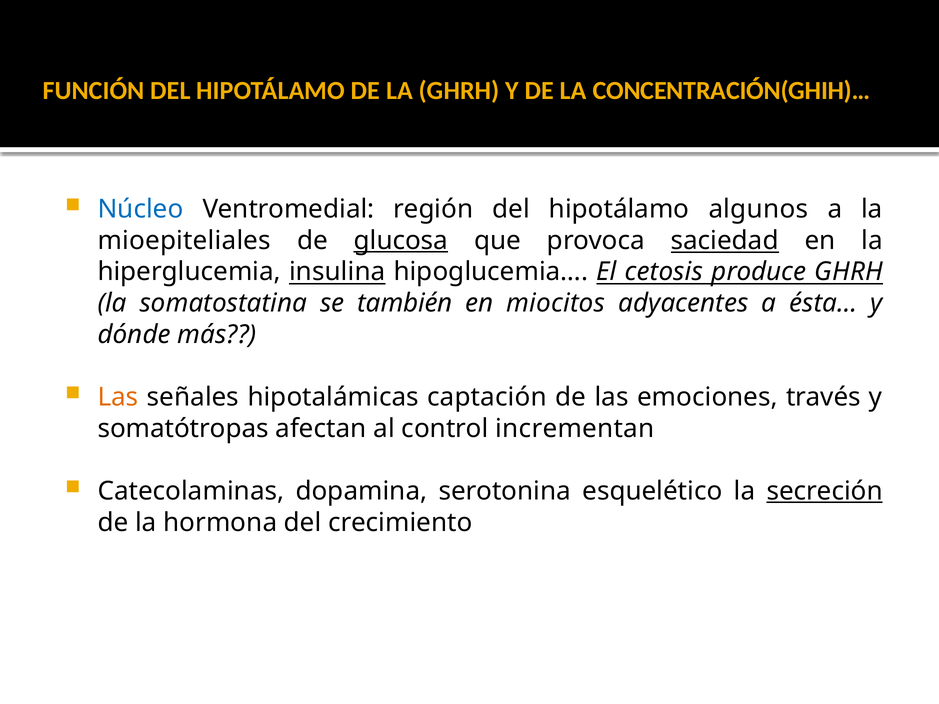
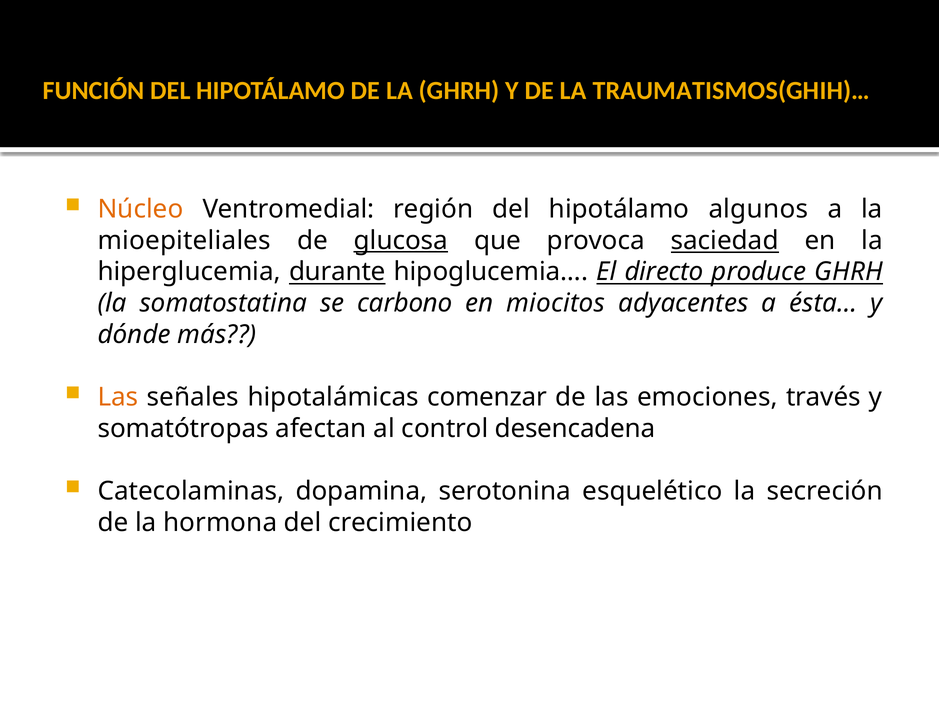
CONCENTRACIÓN(GHIH)…: CONCENTRACIÓN(GHIH)… -> TRAUMATISMOS(GHIH)… (731, 91)
Núcleo colour: blue -> orange (141, 209)
insulina: insulina -> durante (337, 272)
cetosis: cetosis -> directo (664, 272)
también: también -> carbono (405, 303)
captación: captación -> comenzar (487, 397)
incrementan: incrementan -> desencadena (575, 429)
secreción underline: present -> none (825, 491)
